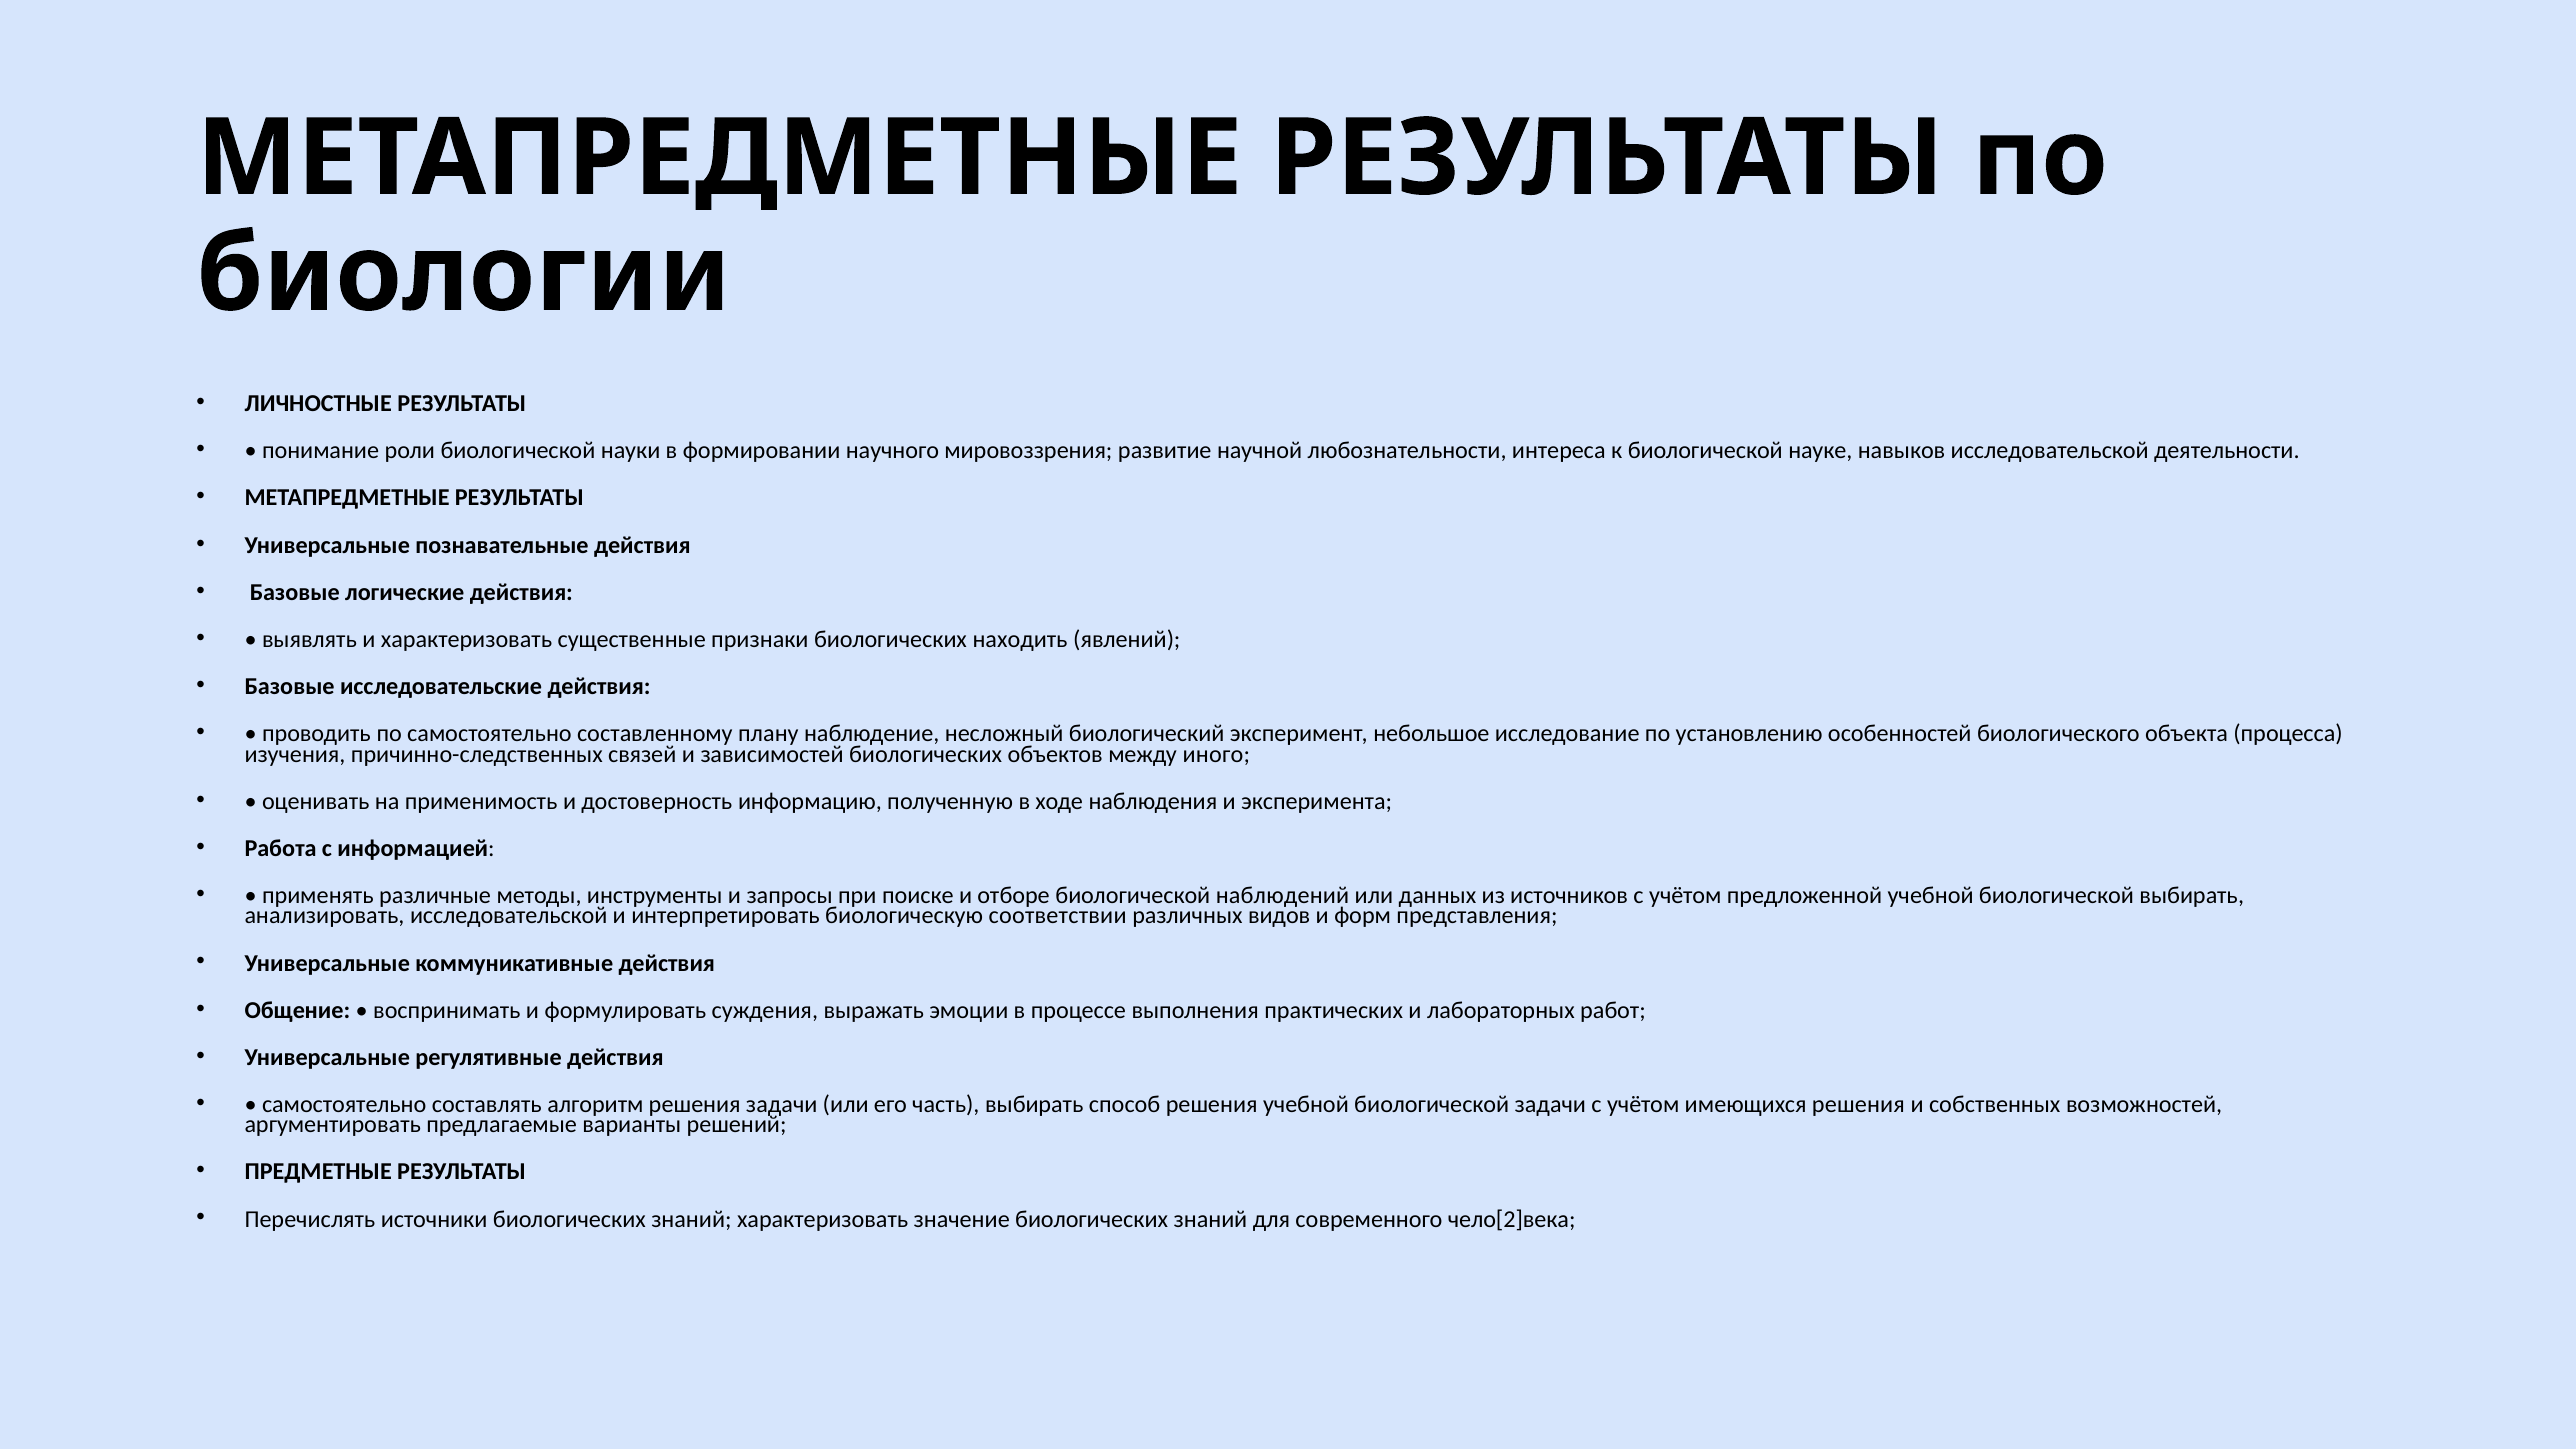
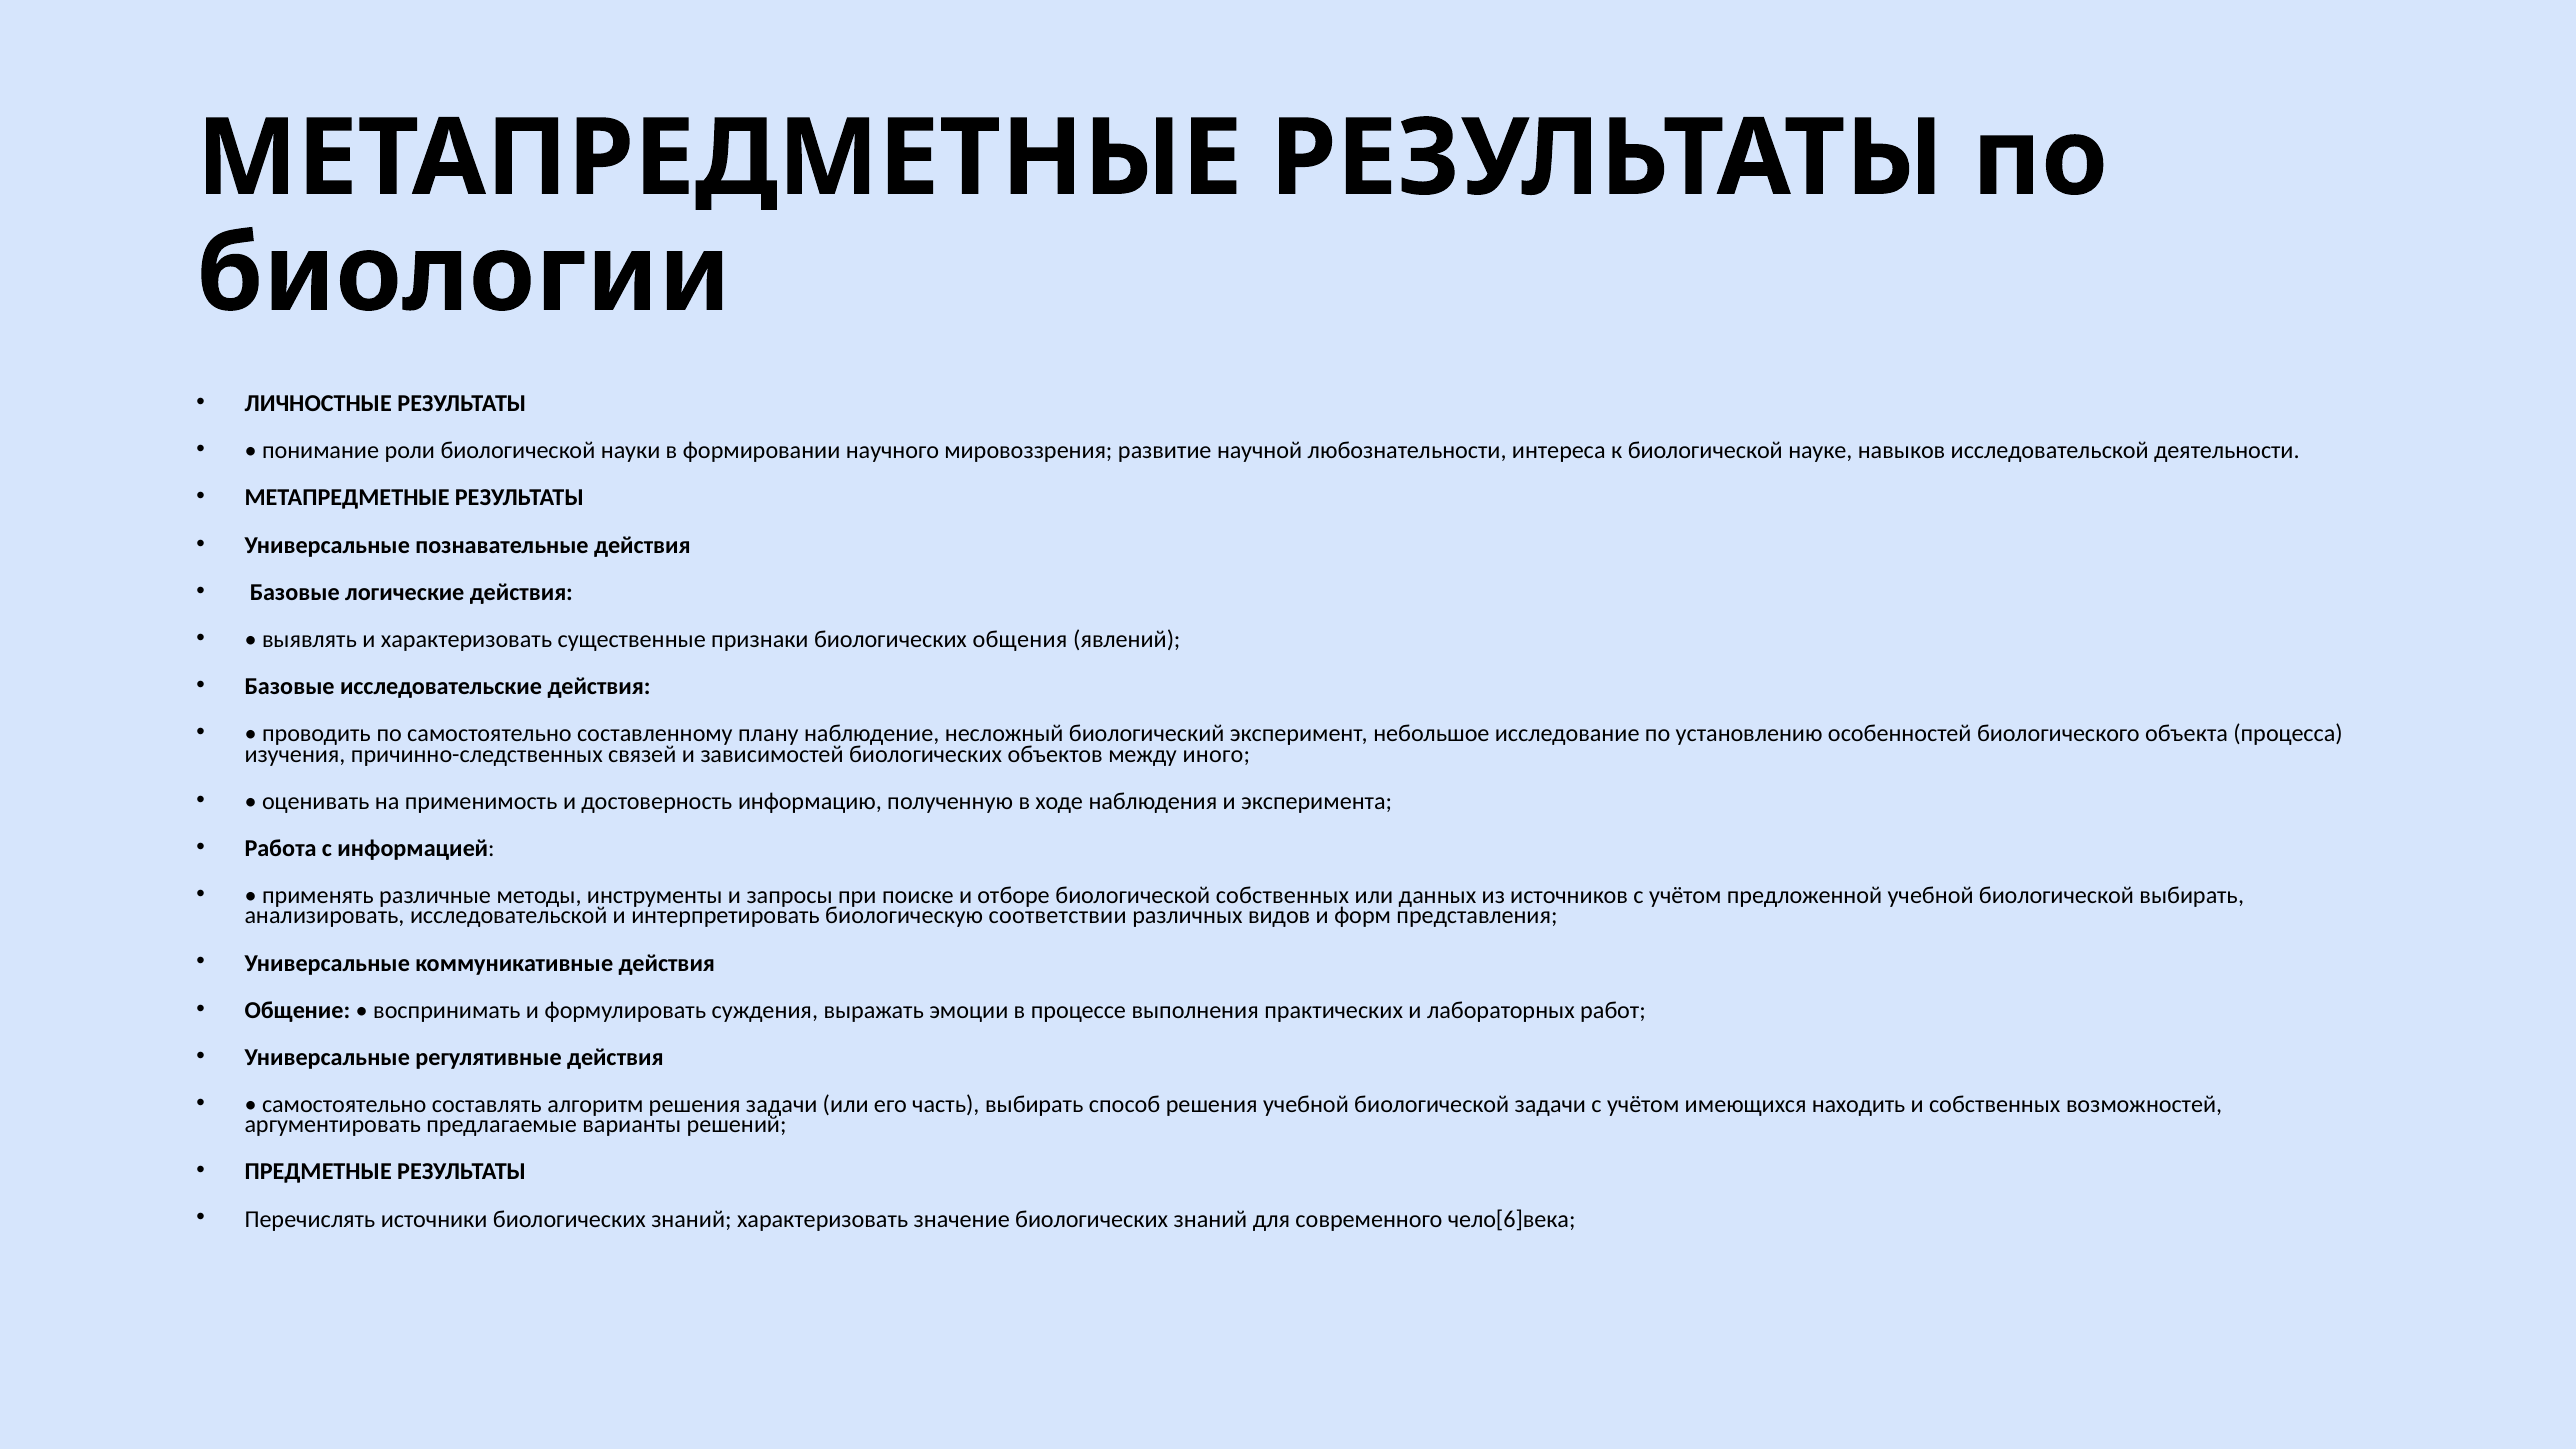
находить: находить -> общения (1020, 639)
биологической наблюдений: наблюдений -> собственных (1282, 896)
имеющихся решения: решения -> находить (1859, 1105)
чело[2]века: чело[2]века -> чело[6]века (1512, 1219)
